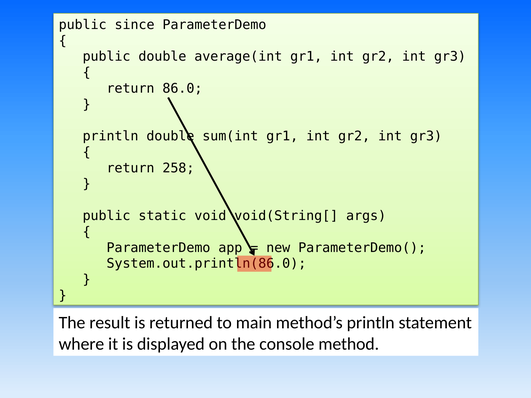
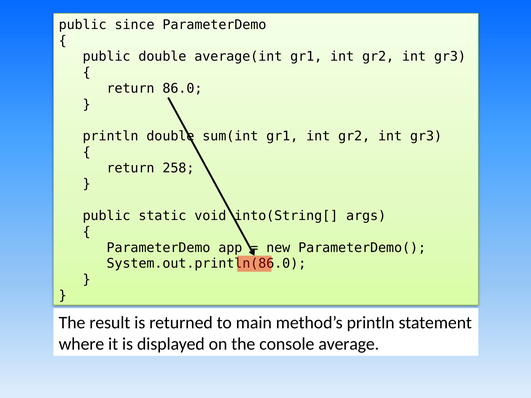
void(String[: void(String[ -> into(String[ (286, 216)
method: method -> average (349, 344)
